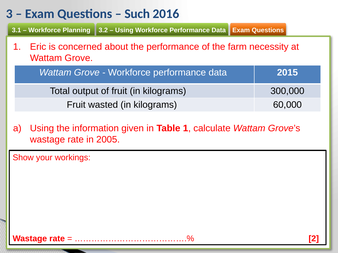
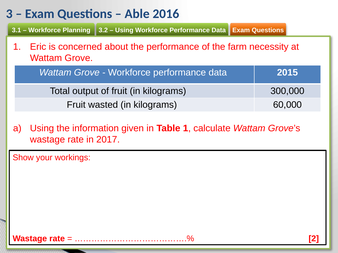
Such: Such -> Able (137, 14)
2005: 2005 -> 2017 (108, 140)
